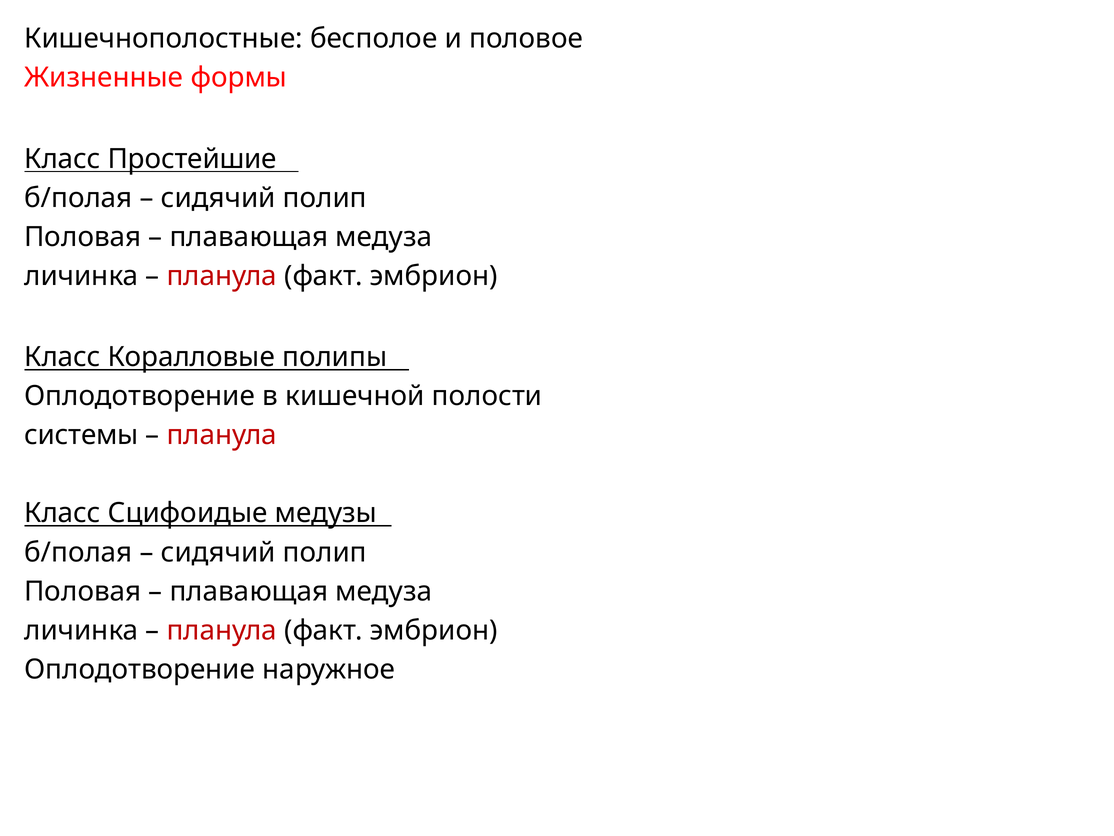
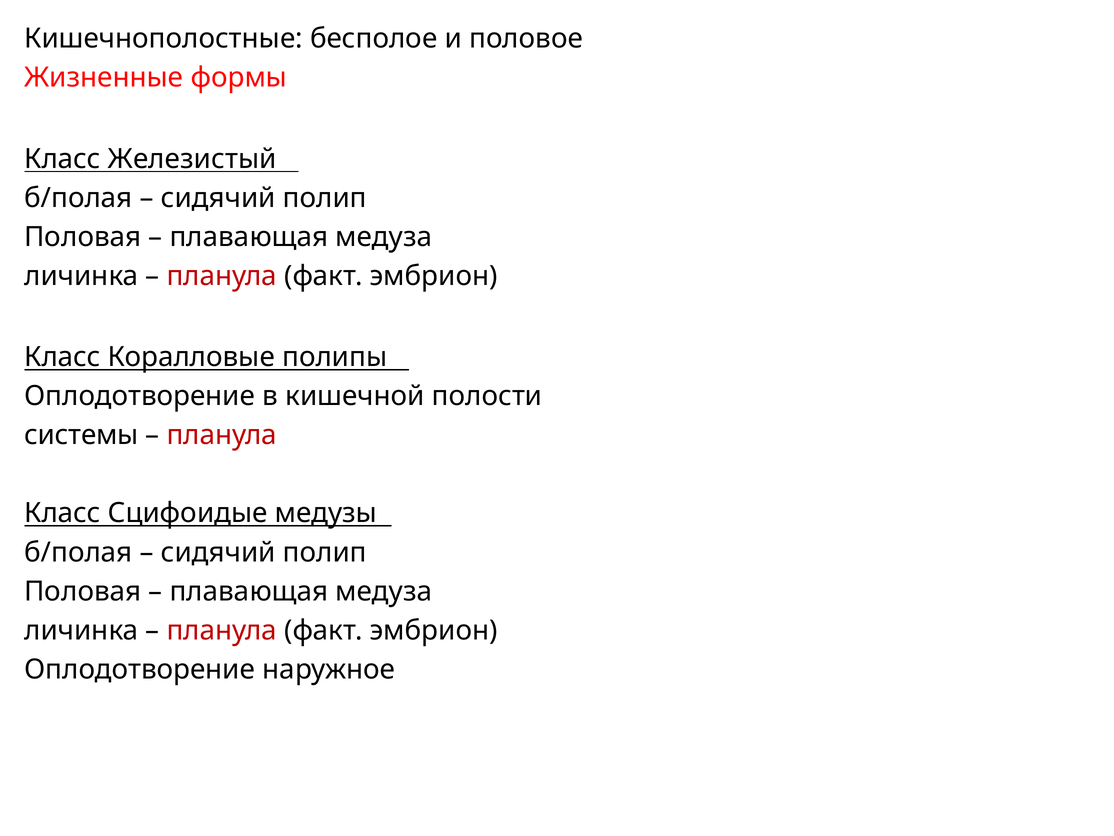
Простейшие: Простейшие -> Железистый (192, 159)
